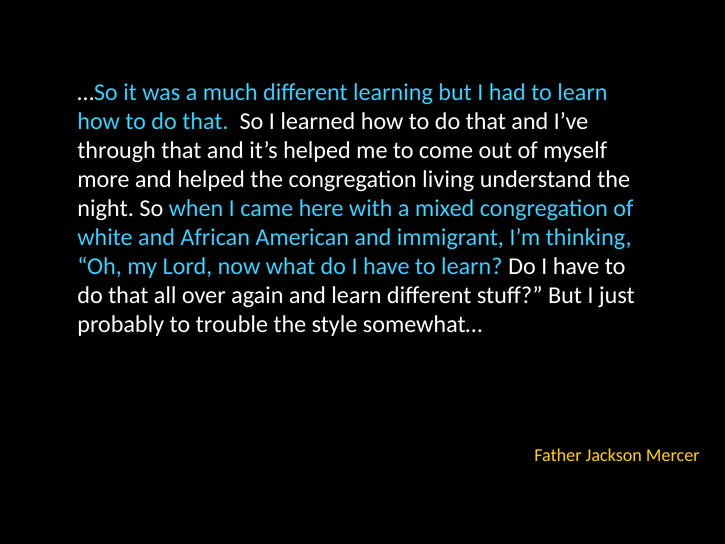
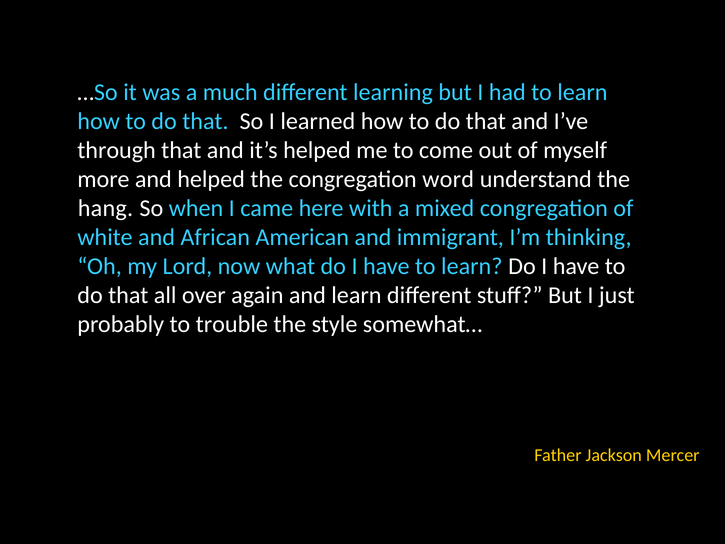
living: living -> word (448, 179)
night: night -> hang (106, 208)
